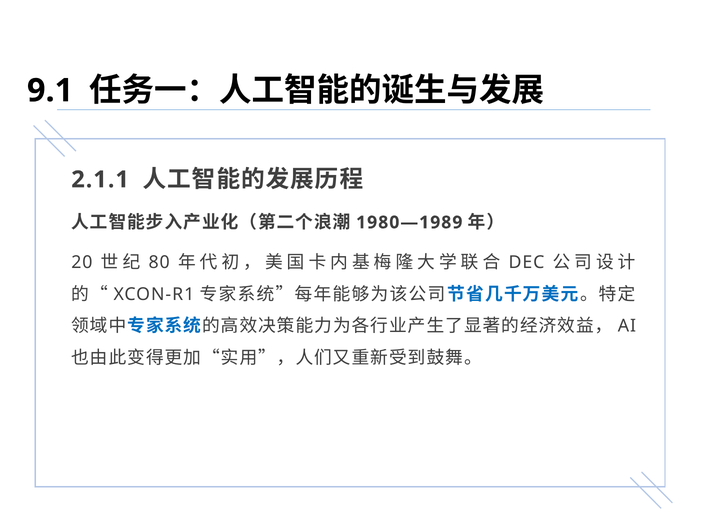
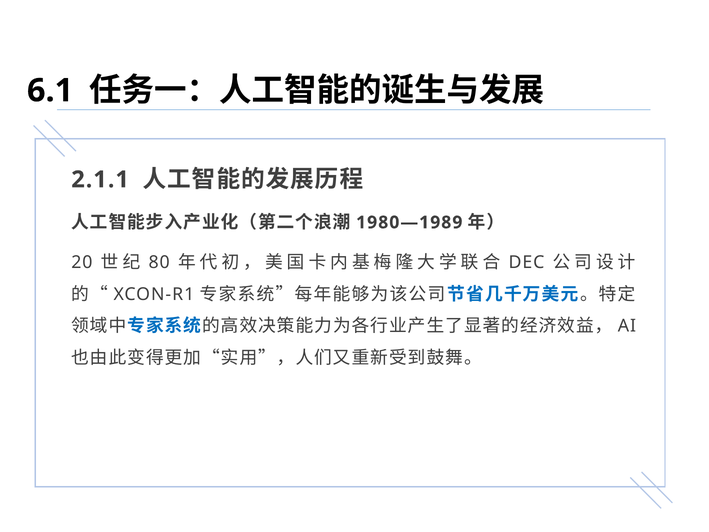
9.1: 9.1 -> 6.1 (50, 91)
